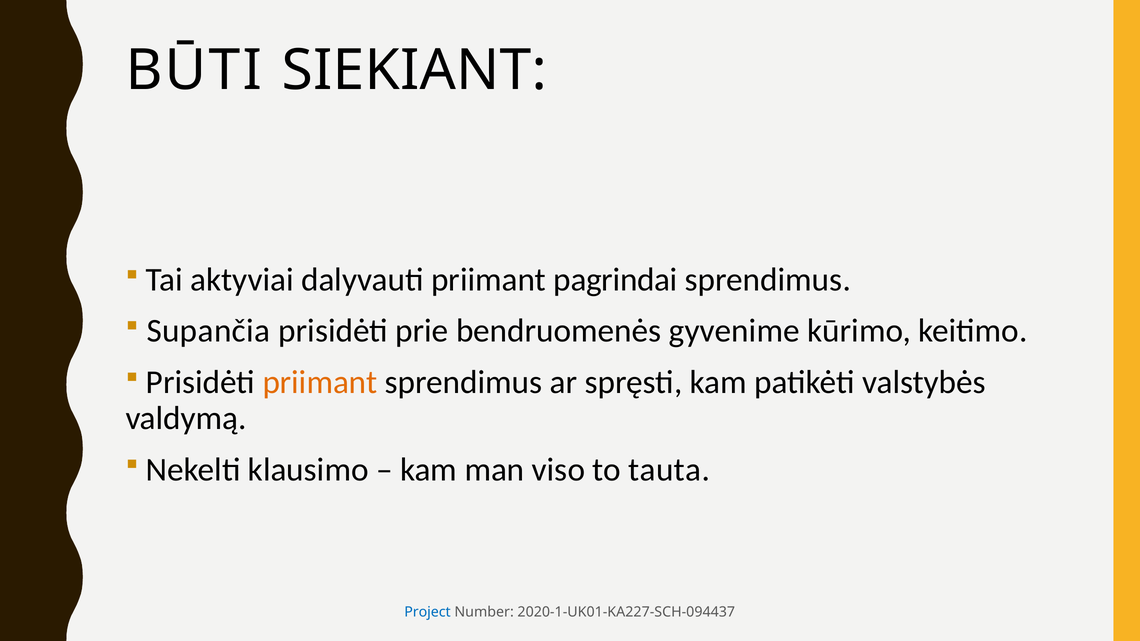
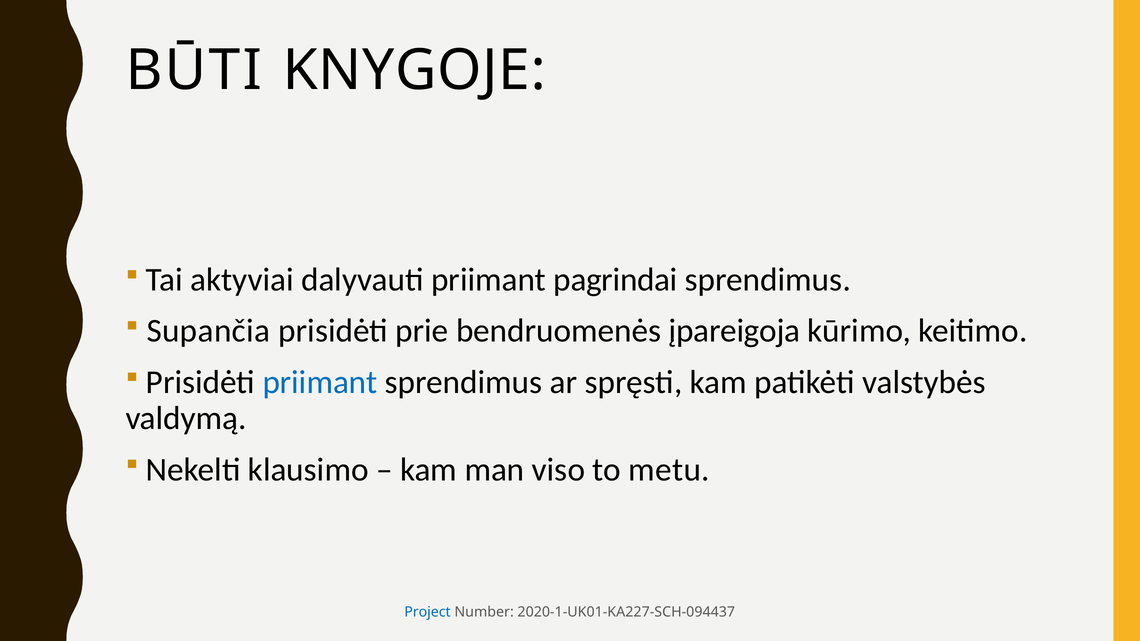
SIEKIANT: SIEKIANT -> KNYGOJE (414, 70)
gyvenime: gyvenime -> įpareigoja (734, 331)
priimant colour: orange -> blue (320, 382)
tauta: tauta -> metu (669, 470)
